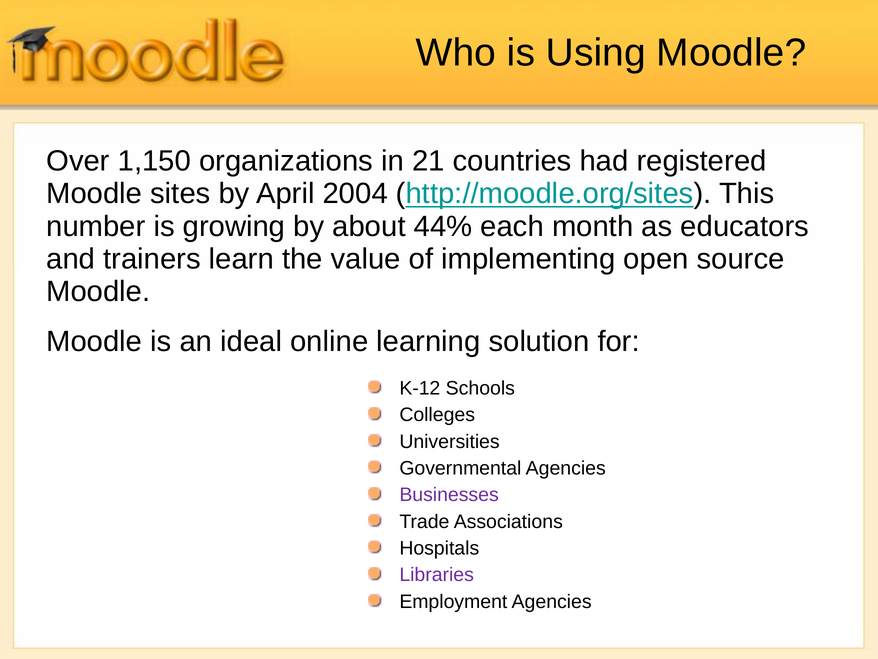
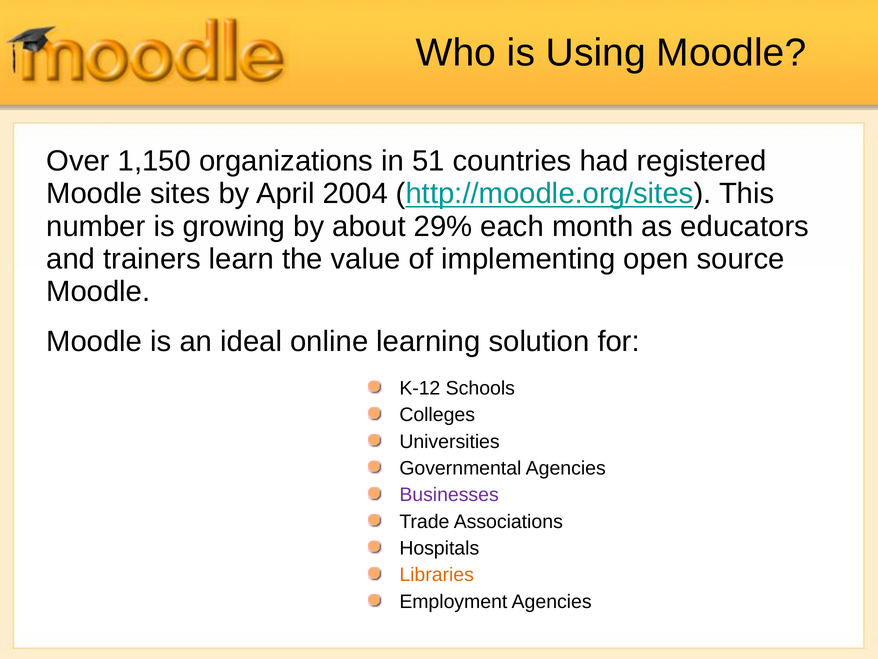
21: 21 -> 51 (428, 161)
44%: 44% -> 29% (443, 226)
Libraries colour: purple -> orange (437, 575)
